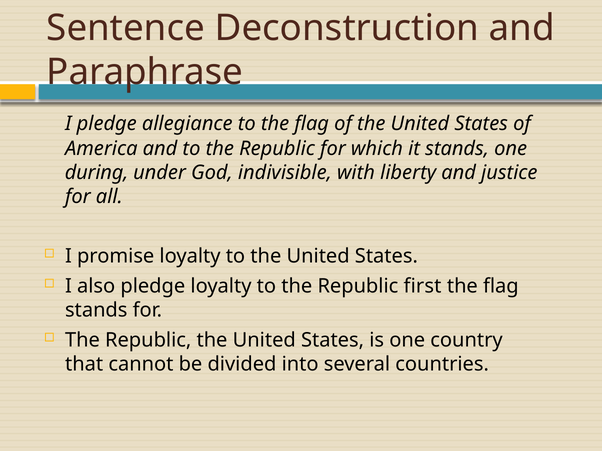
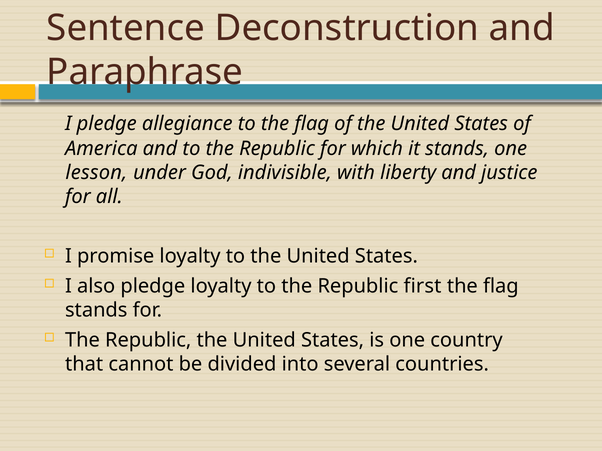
during: during -> lesson (96, 173)
